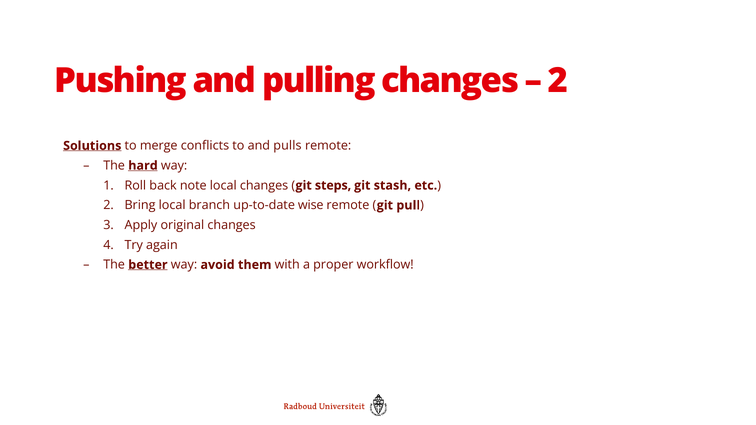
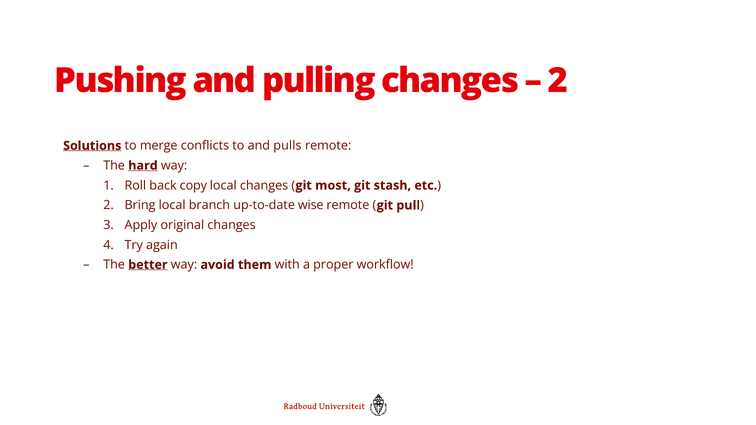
note: note -> copy (193, 186)
steps: steps -> most (333, 186)
